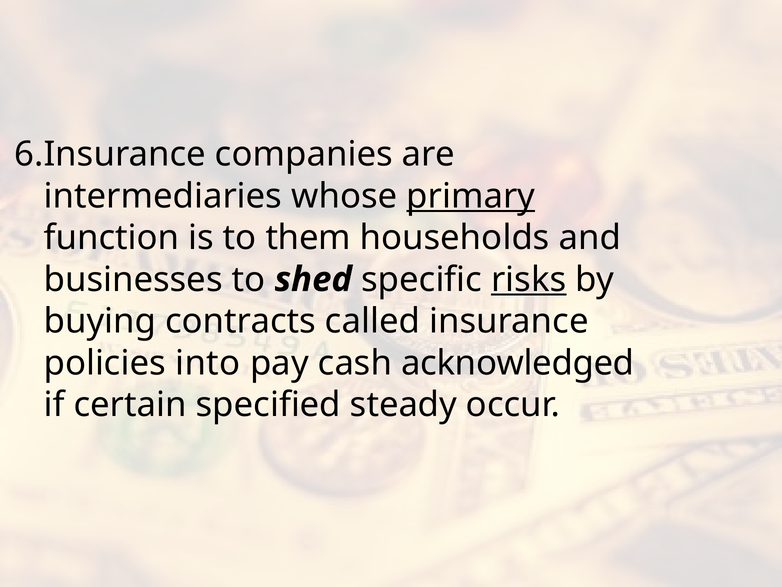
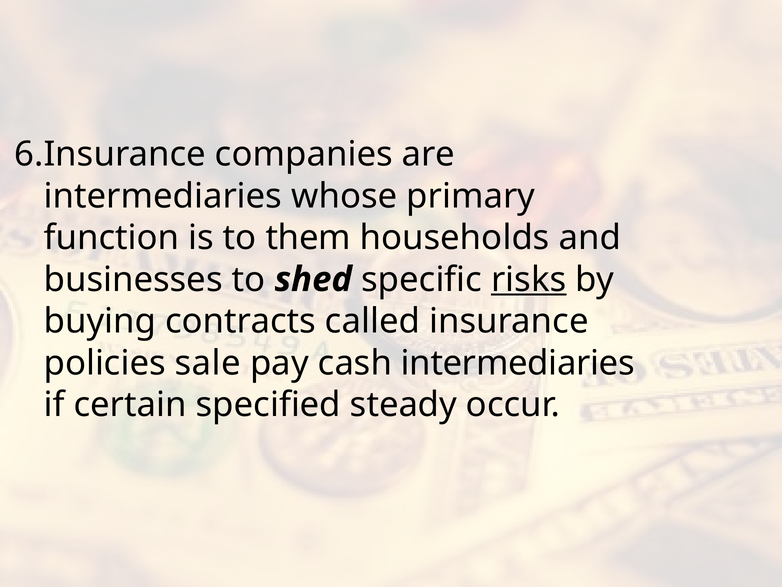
primary underline: present -> none (471, 196)
into: into -> sale (208, 363)
cash acknowledged: acknowledged -> intermediaries (518, 363)
